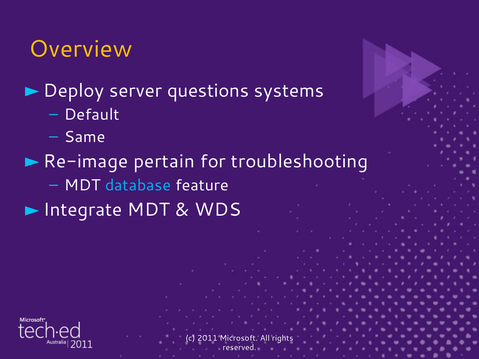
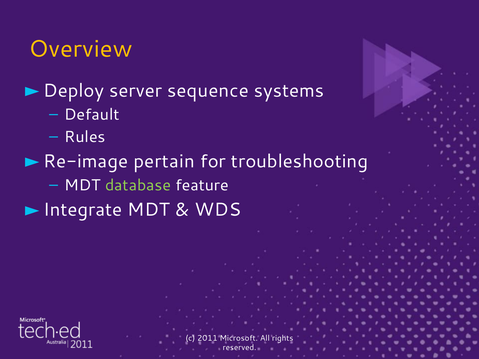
questions: questions -> sequence (208, 91)
Same: Same -> Rules (85, 137)
database colour: light blue -> light green (138, 185)
